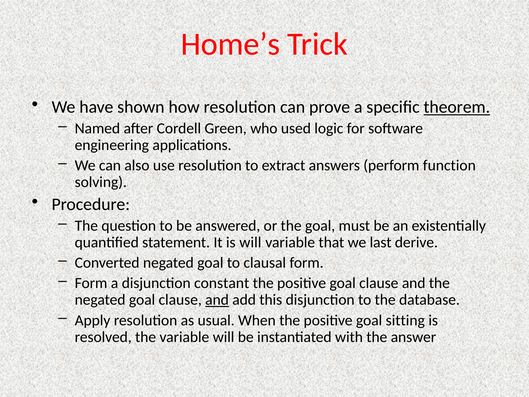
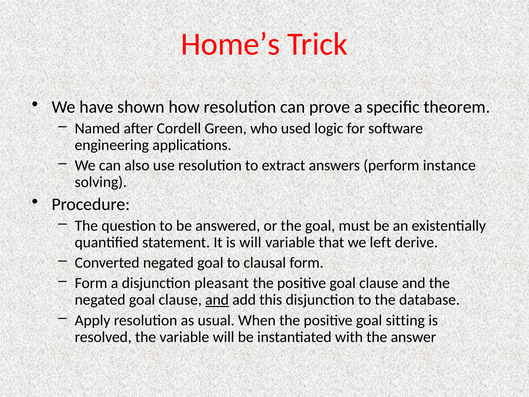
theorem underline: present -> none (457, 107)
function: function -> instance (449, 165)
last: last -> left (380, 242)
constant: constant -> pleasant (222, 283)
